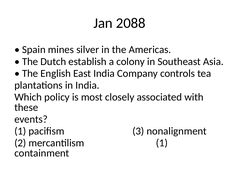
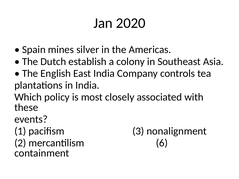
2088: 2088 -> 2020 (131, 23)
mercantilism 1: 1 -> 6 (162, 143)
